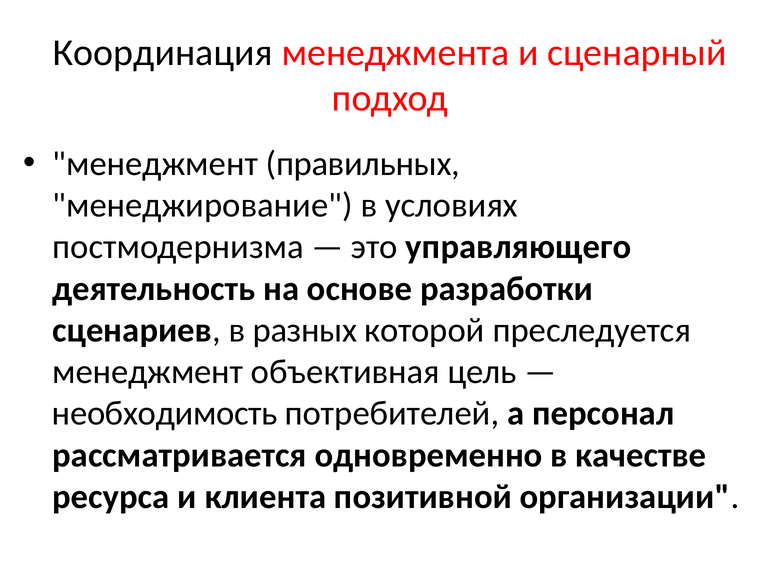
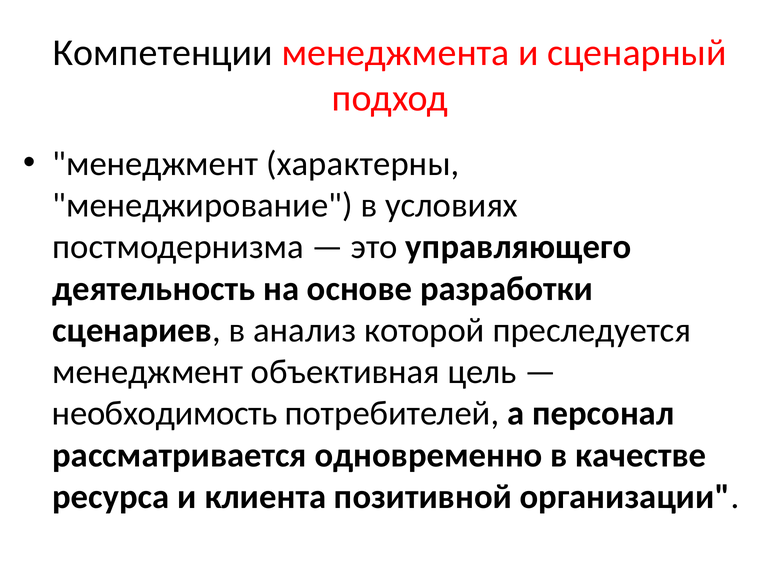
Координация: Координация -> Компетенции (163, 53)
правильных: правильных -> характерны (363, 164)
разных: разных -> анализ (305, 330)
